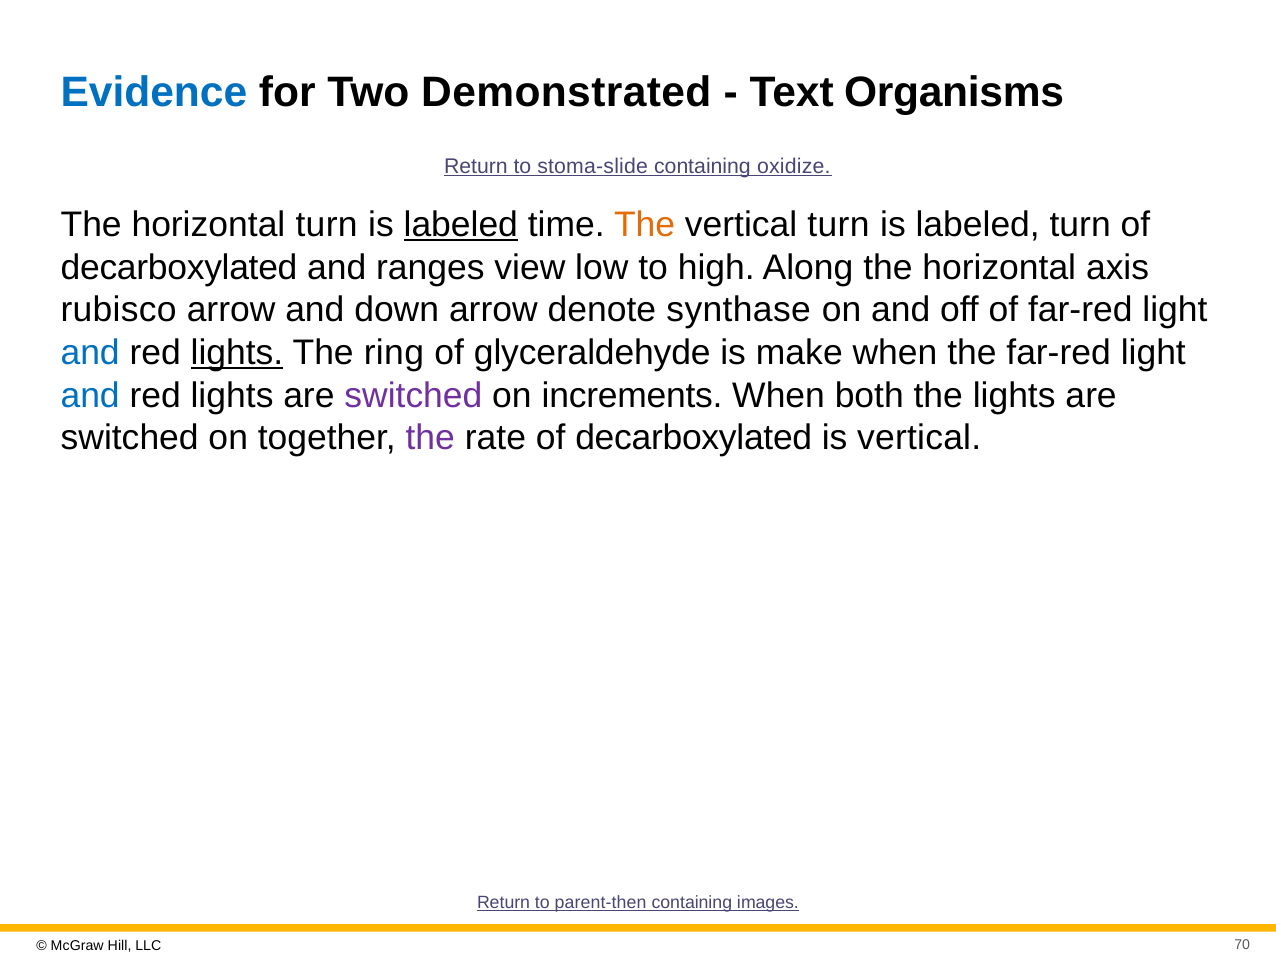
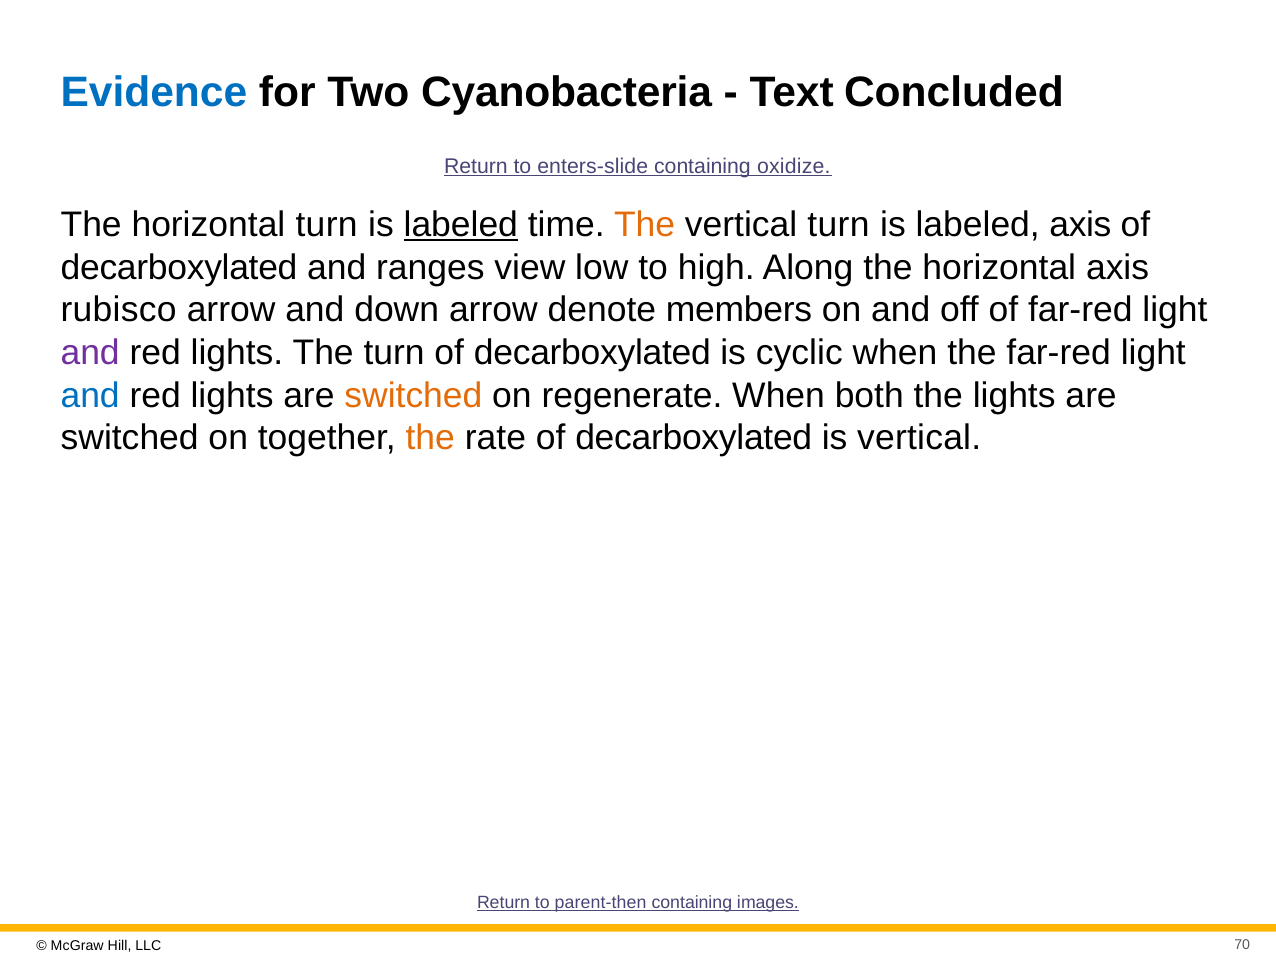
Demonstrated: Demonstrated -> Cyanobacteria (567, 93)
Organisms: Organisms -> Concluded (954, 93)
stoma-slide: stoma-slide -> enters-slide (593, 166)
labeled turn: turn -> axis (1080, 225)
synthase: synthase -> members (739, 310)
and colour: blue -> purple (90, 353)
lights underline: present -> none (237, 353)
The ring: ring -> turn (394, 353)
glyceraldehyde: glyceraldehyde -> decarboxylated (592, 353)
make: make -> cyclic (799, 353)
switched colour: purple -> orange (413, 395)
increments: increments -> regenerate (632, 395)
the colour: purple -> orange (430, 438)
